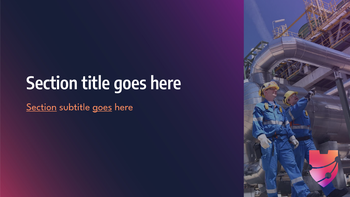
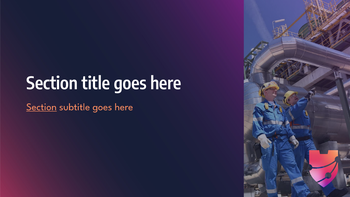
goes underline: present -> none (102, 107)
